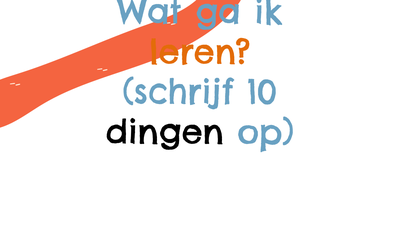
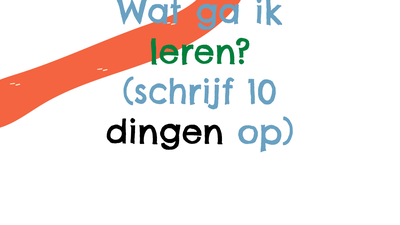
leren colour: orange -> green (200, 53)
